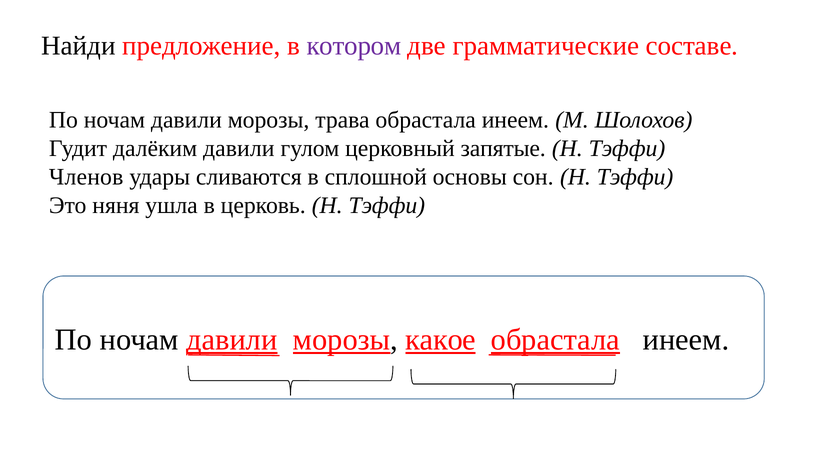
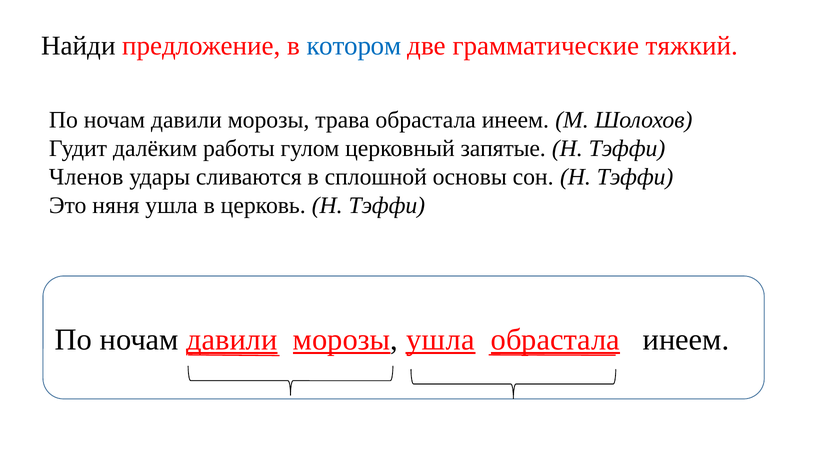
котором colour: purple -> blue (354, 46)
составе: составе -> тяжкий (692, 46)
далёким давили: давили -> работы (239, 149)
морозы какое: какое -> ушла (440, 340)
